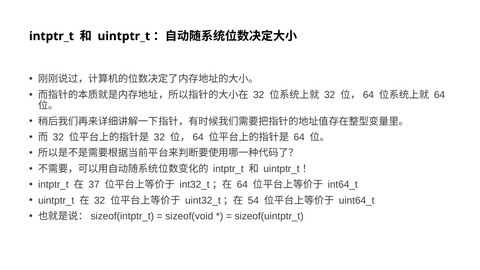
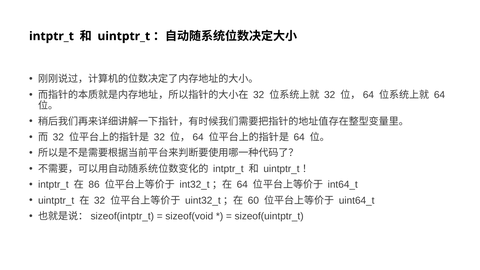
37: 37 -> 86 (94, 185)
54: 54 -> 60 (253, 200)
